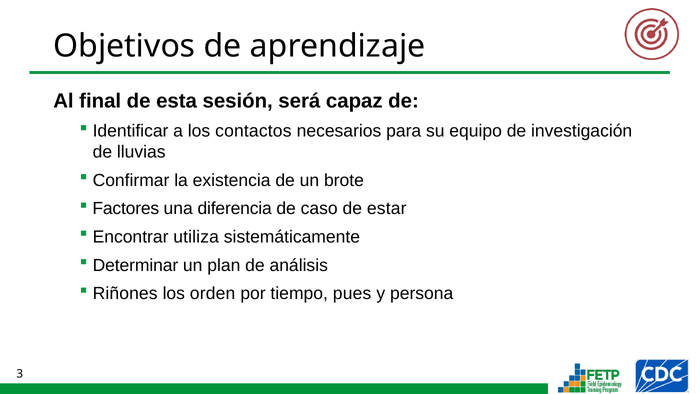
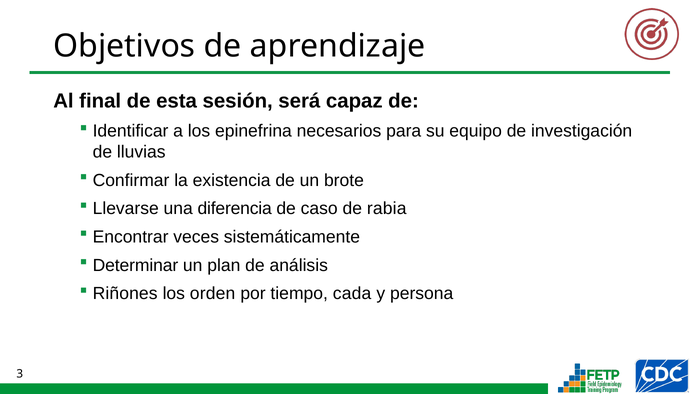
contactos: contactos -> epinefrina (253, 131)
Factores: Factores -> Llevarse (126, 209)
estar: estar -> rabia (387, 209)
utiliza: utiliza -> veces (196, 237)
pues: pues -> cada (352, 293)
